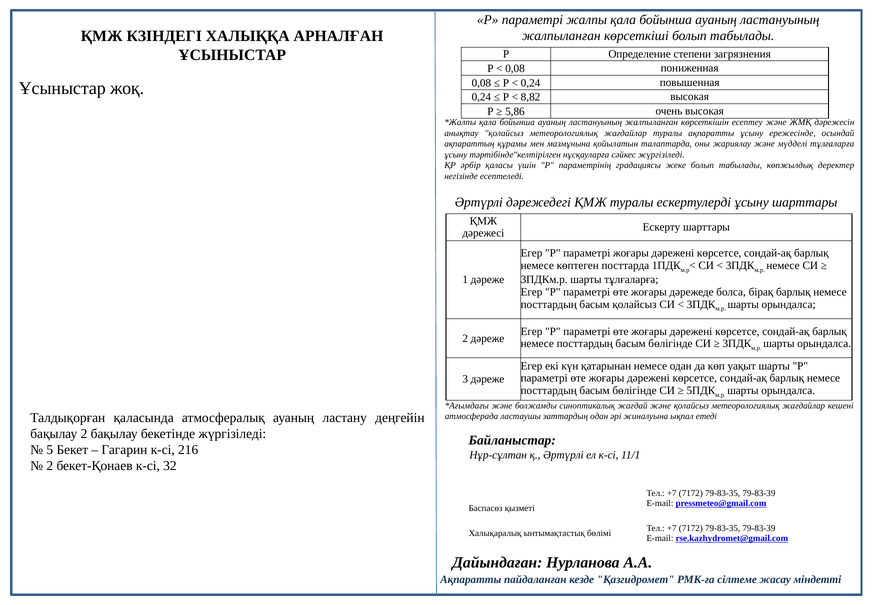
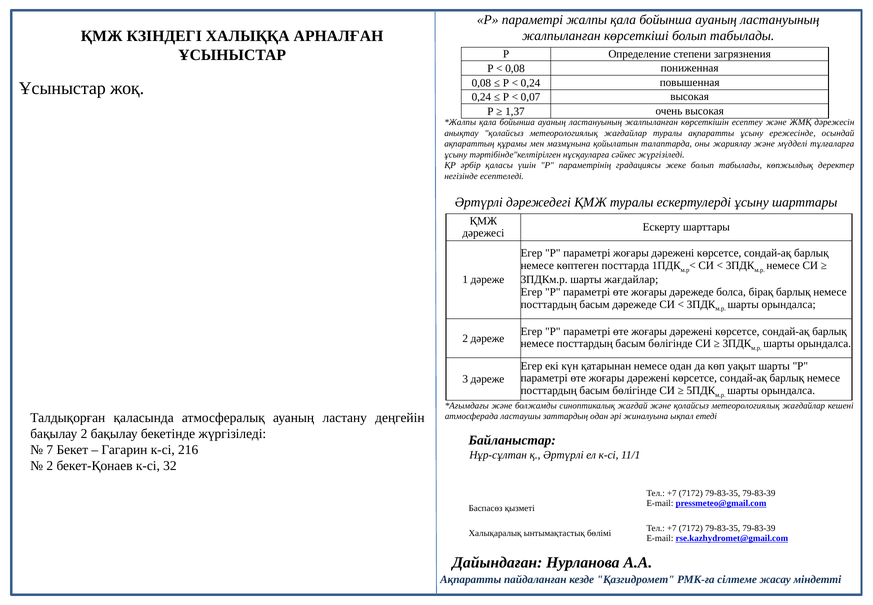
8,82: 8,82 -> 0,07 (531, 97)
5,86: 5,86 -> 1,37 (515, 112)
шарты тұлғаларға: тұлғаларға -> жағдайлар (631, 279)
басым қолайсыз: қолайсыз -> дәрежеде (635, 304)
5: 5 -> 7 (50, 449)
